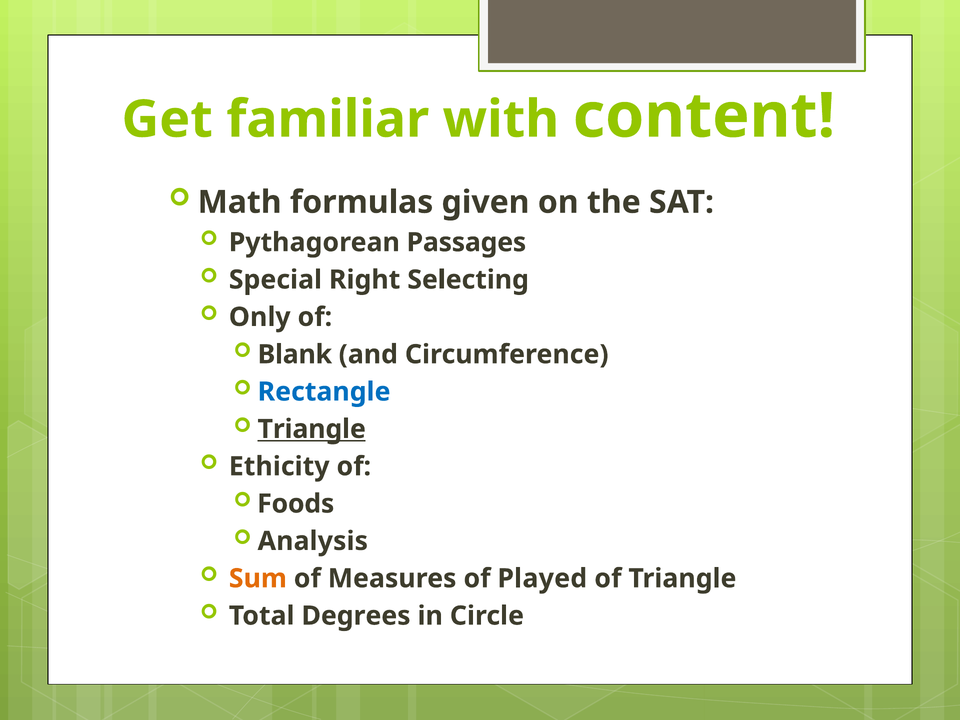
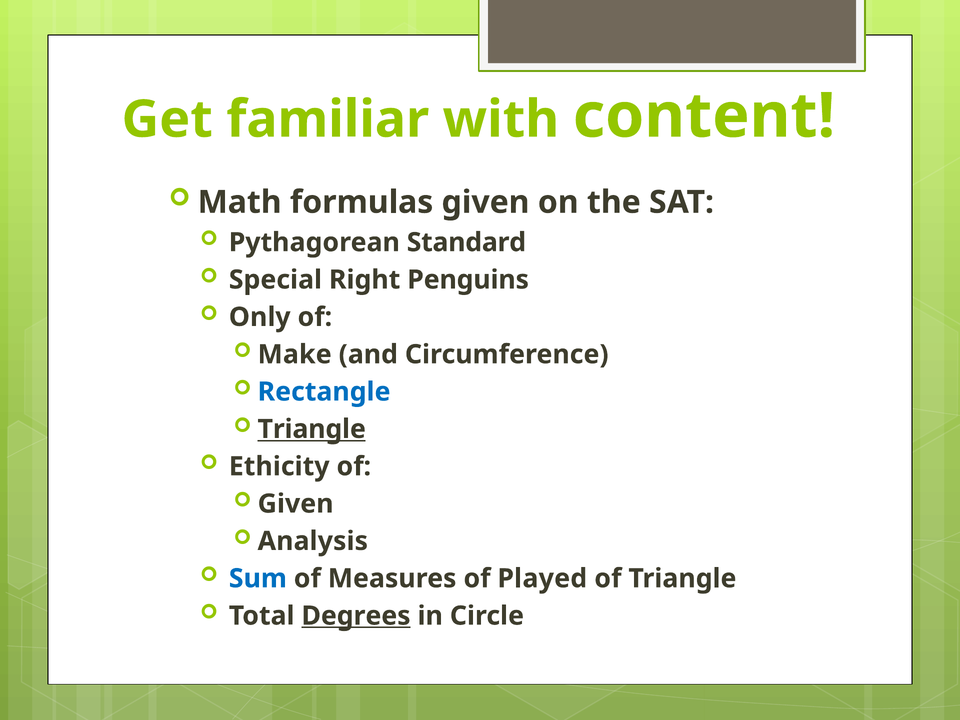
Passages: Passages -> Standard (466, 242)
Selecting: Selecting -> Penguins (468, 280)
Blank: Blank -> Make (295, 354)
Foods: Foods -> Given (296, 504)
Sum colour: orange -> blue (258, 578)
Degrees underline: none -> present (356, 616)
